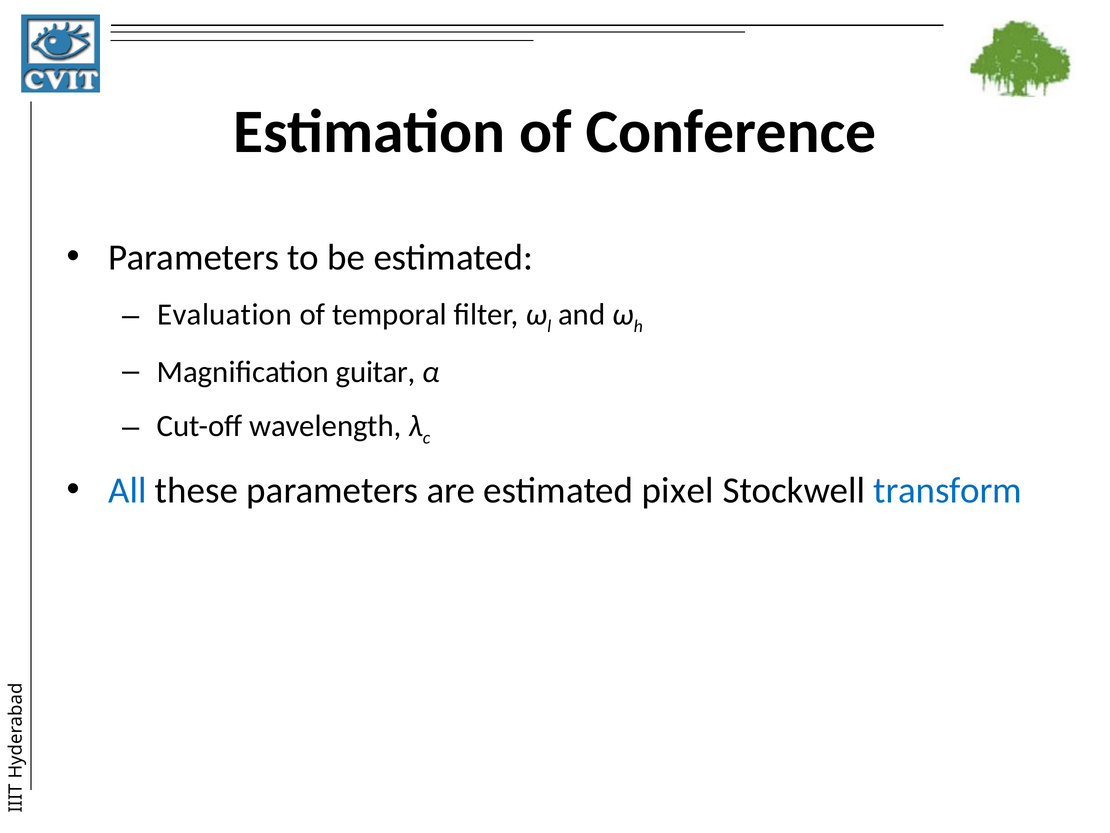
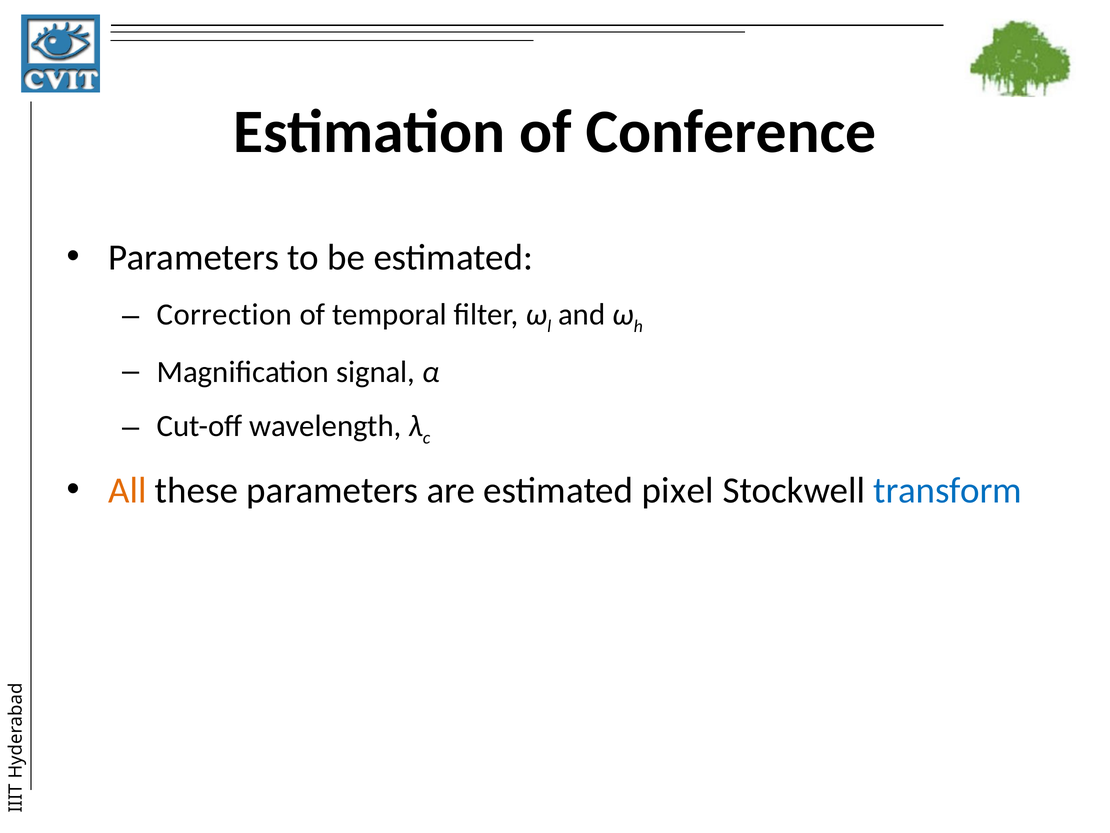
Evaluation: Evaluation -> Correction (225, 314)
guitar: guitar -> signal (376, 372)
All colour: blue -> orange (127, 490)
